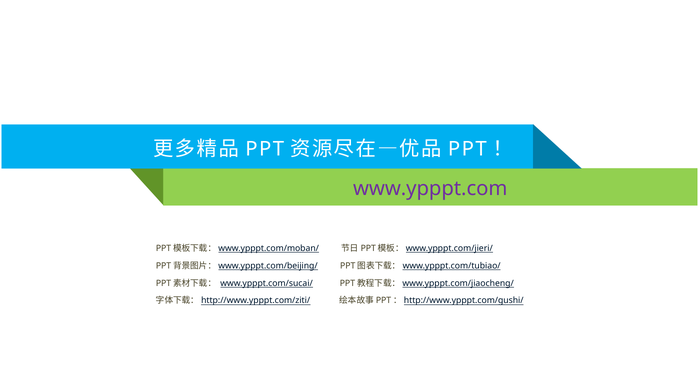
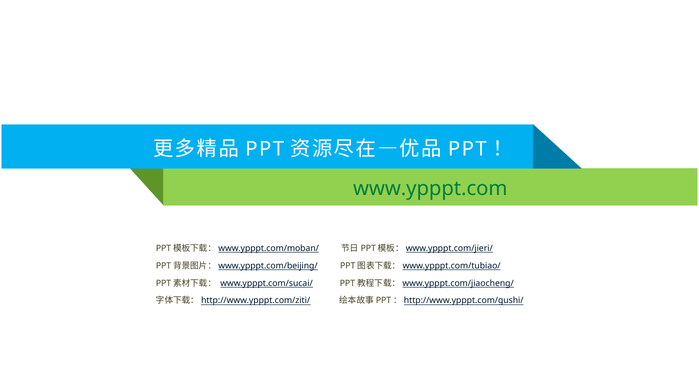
www.ypppt.com colour: purple -> green (430, 189)
